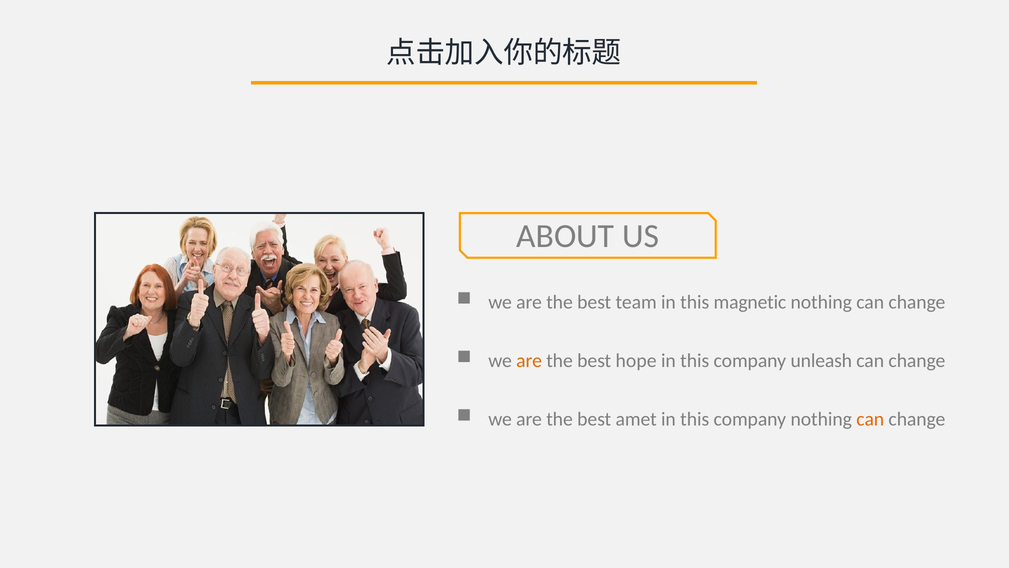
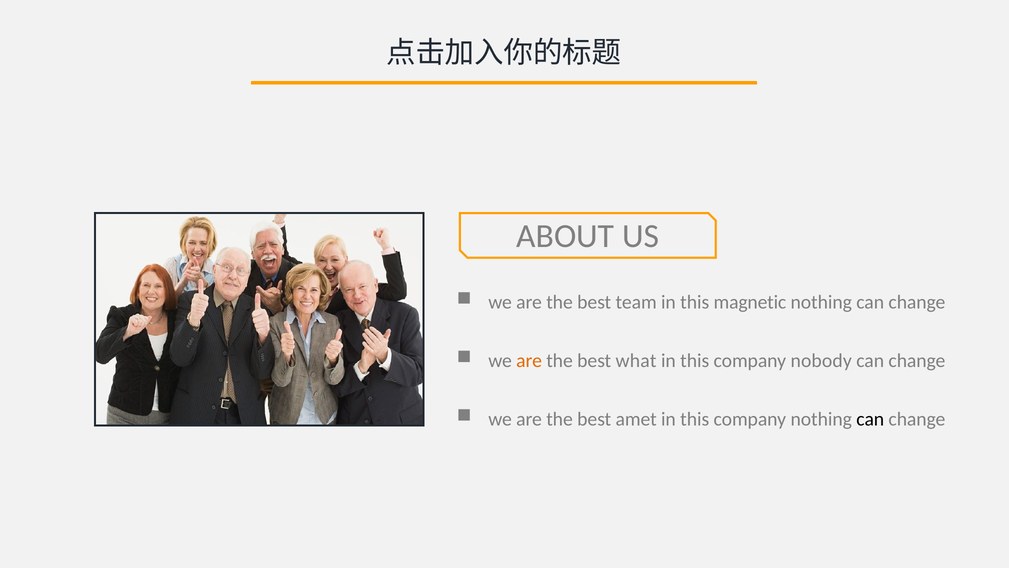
hope: hope -> what (636, 361)
unleash: unleash -> nobody (821, 361)
can colour: orange -> black (870, 419)
